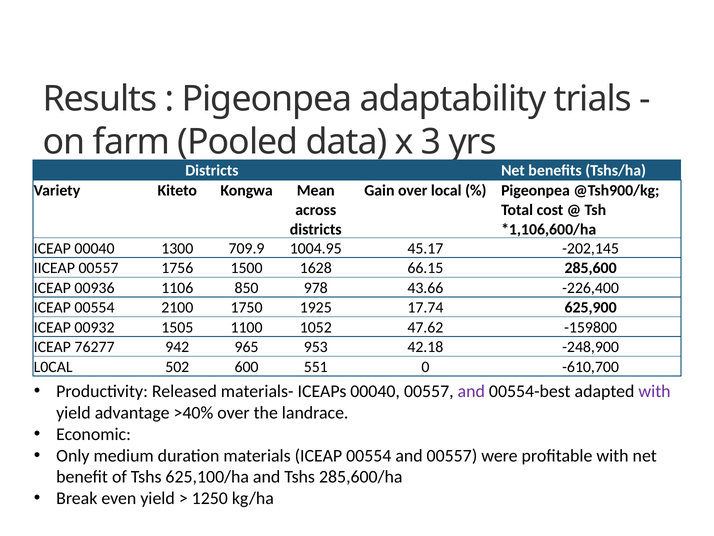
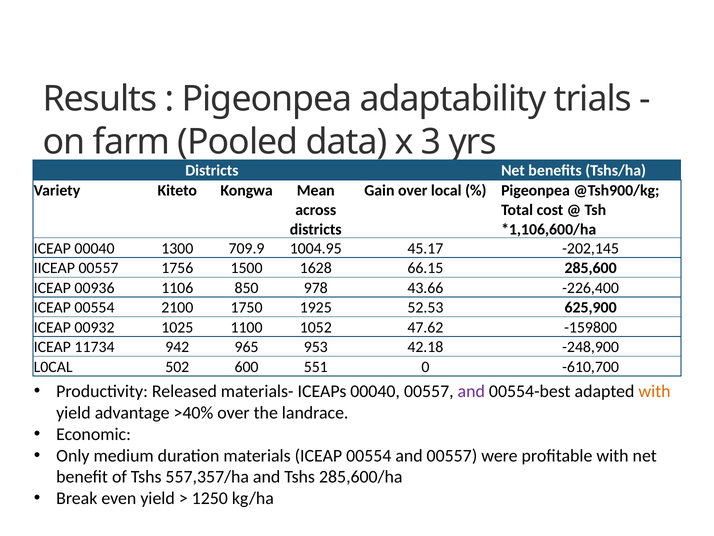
17.74: 17.74 -> 52.53 (425, 307)
1505: 1505 -> 1025 (177, 327)
76277: 76277 -> 11734 (95, 347)
with colour: purple -> orange (655, 391)
625,100/ha: 625,100/ha -> 557,357/ha (207, 477)
